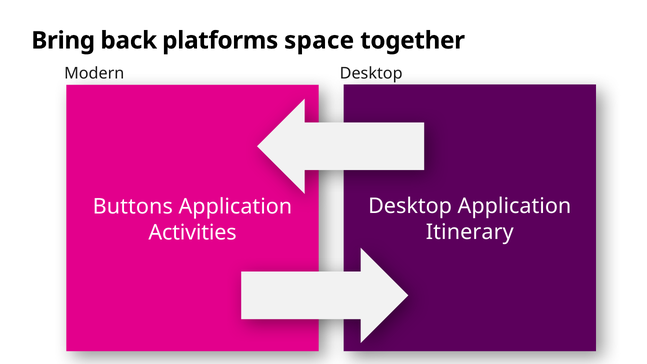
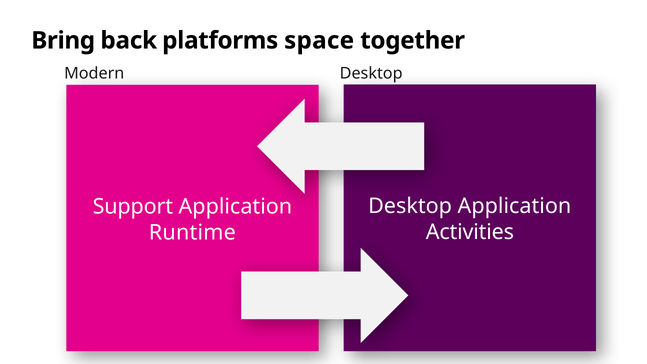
Buttons: Buttons -> Support (133, 207)
Itinerary: Itinerary -> Activities (470, 232)
Activities: Activities -> Runtime (192, 232)
